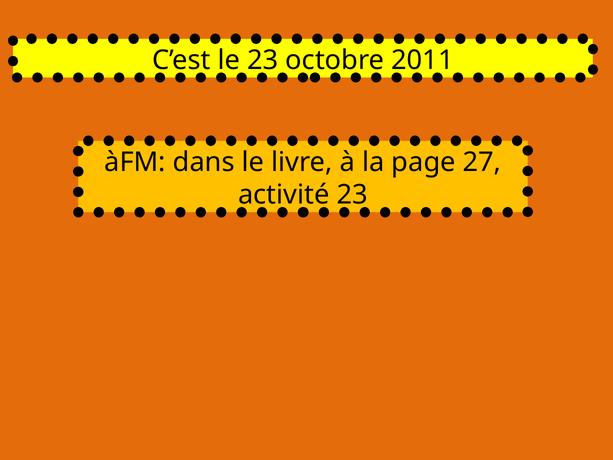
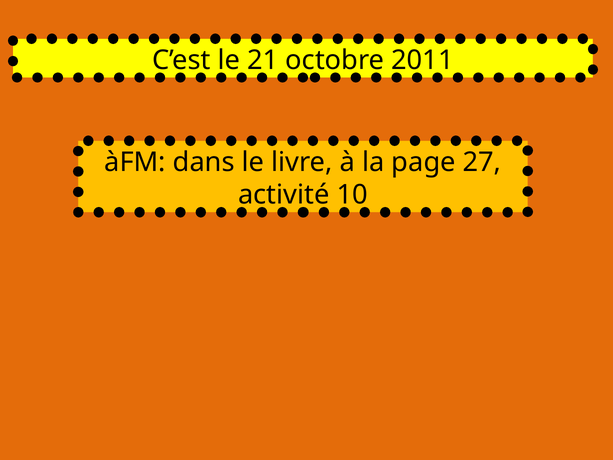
le 23: 23 -> 21 (263, 60)
activité 23: 23 -> 10 (352, 195)
